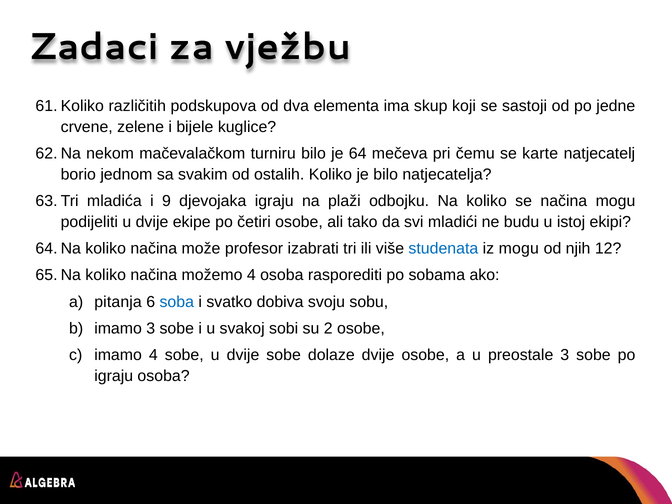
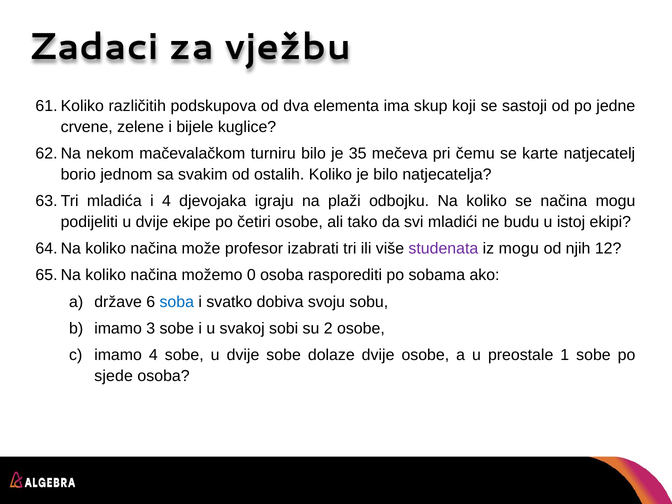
64: 64 -> 35 (358, 153)
i 9: 9 -> 4 (166, 201)
studenata colour: blue -> purple (443, 249)
možemo 4: 4 -> 0 (251, 275)
pitanja: pitanja -> države (118, 302)
preostale 3: 3 -> 1 (565, 355)
igraju: igraju -> sjede (114, 376)
